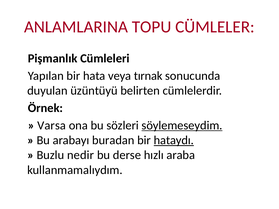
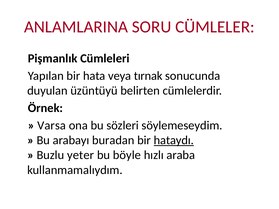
TOPU: TOPU -> SORU (152, 27)
söylemeseydim underline: present -> none (182, 126)
nedir: nedir -> yeter (81, 155)
derse: derse -> böyle (127, 155)
